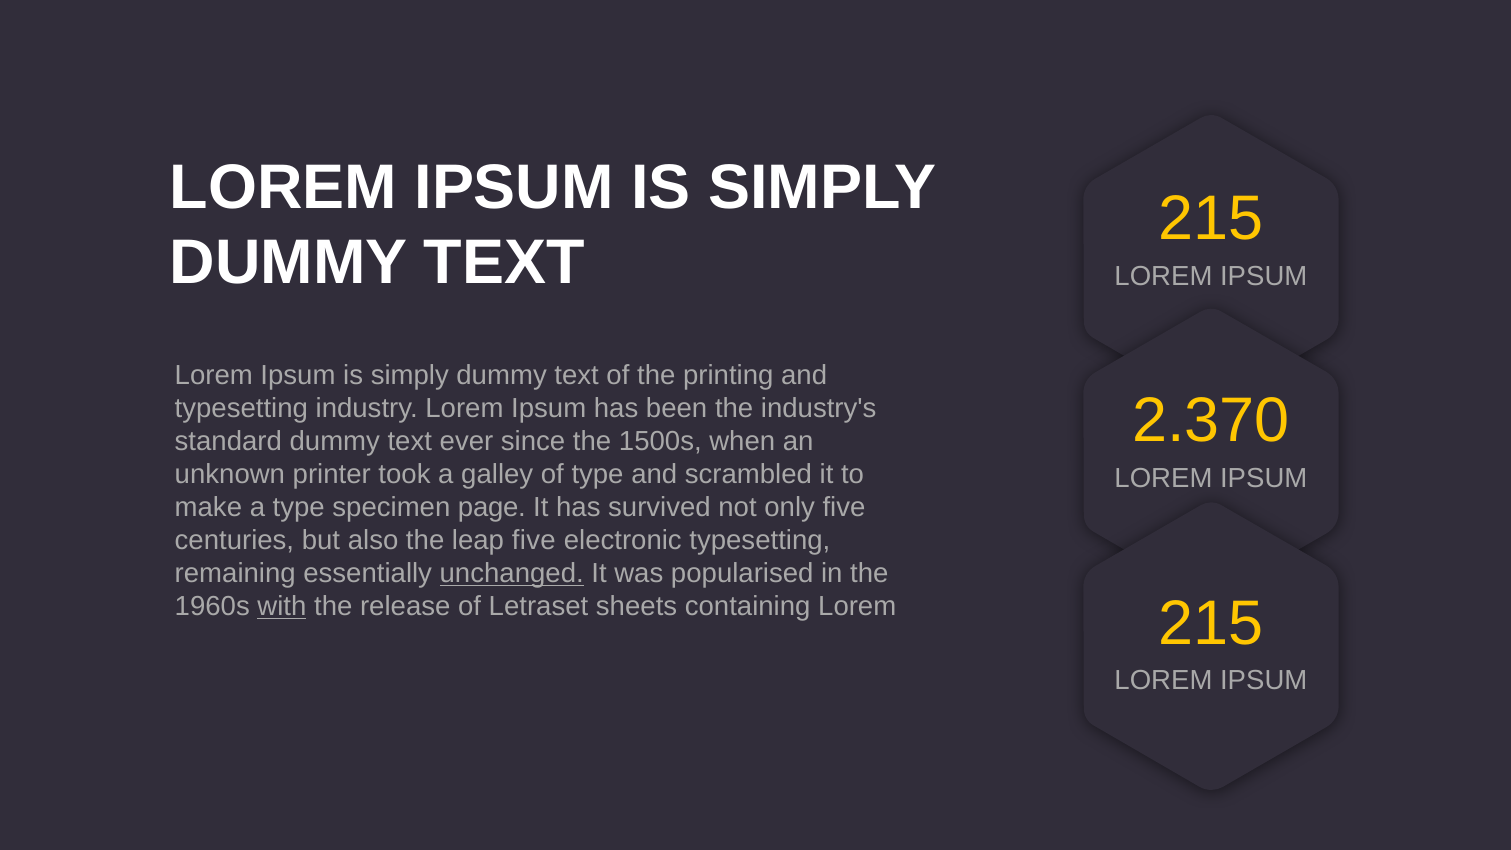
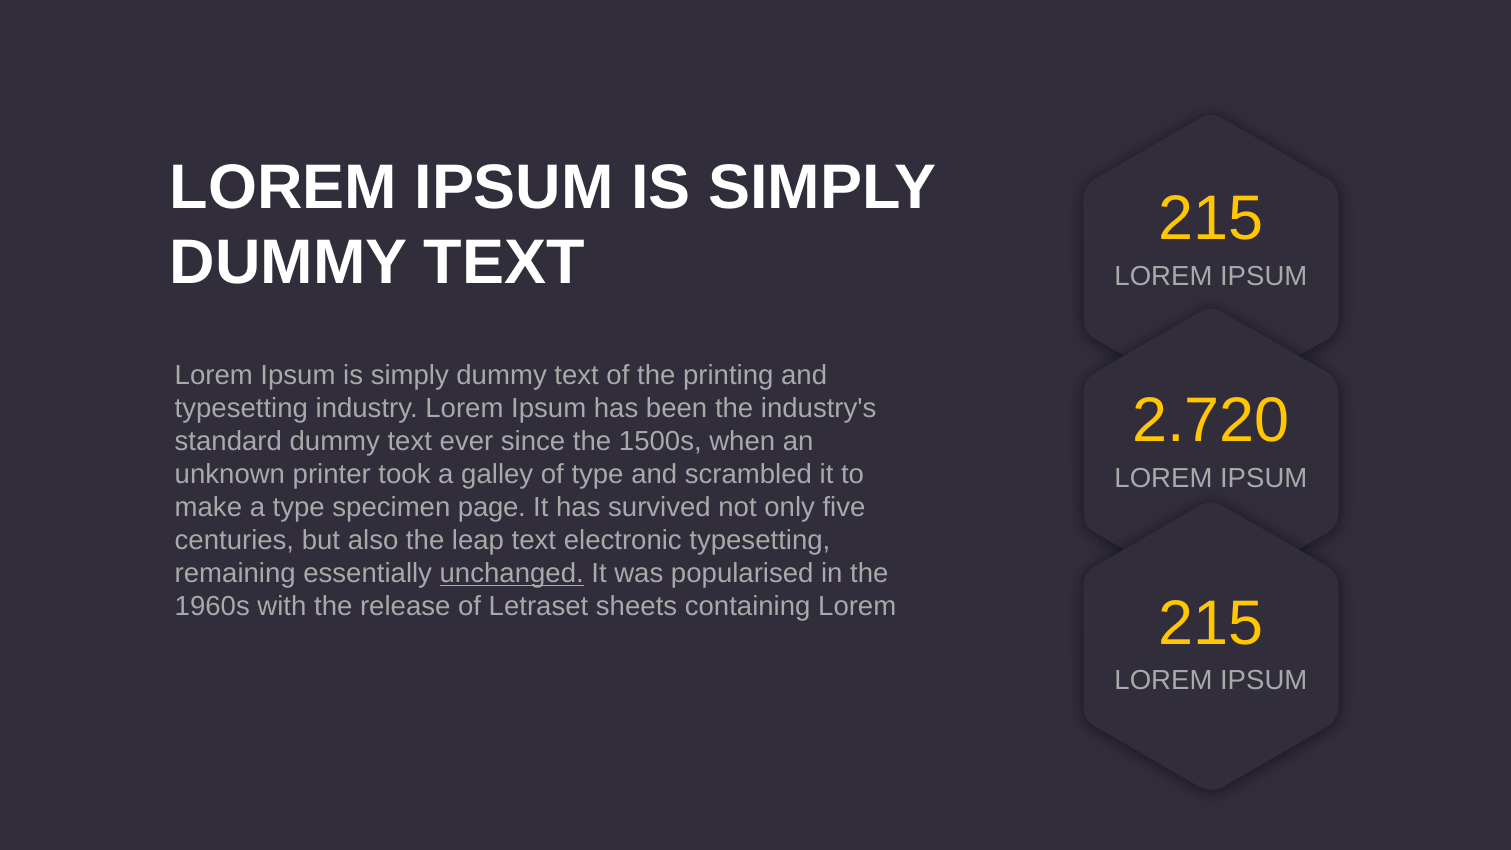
2.370: 2.370 -> 2.720 (1211, 421)
leap five: five -> text (534, 540)
with underline: present -> none (282, 607)
